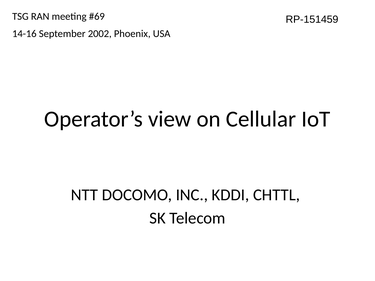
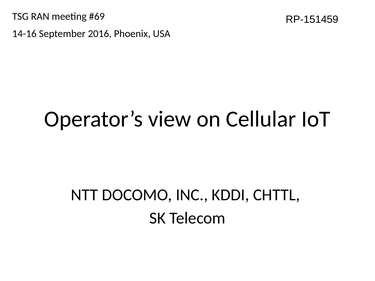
2002: 2002 -> 2016 (100, 34)
